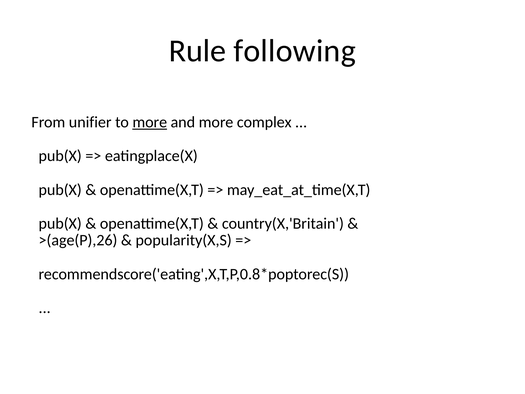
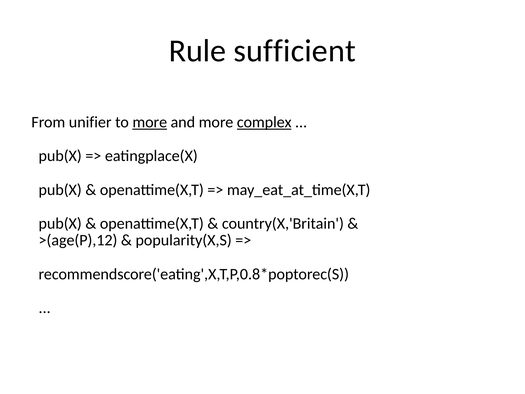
following: following -> sufficient (295, 51)
complex underline: none -> present (264, 122)
>(age(P),26: >(age(P),26 -> >(age(P),12 (78, 240)
